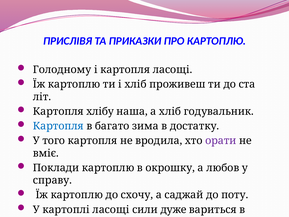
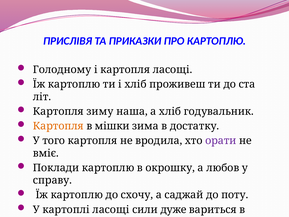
хлібу: хлібу -> зиму (100, 111)
Картопля colour: blue -> orange (58, 126)
багато: багато -> мішки (112, 126)
